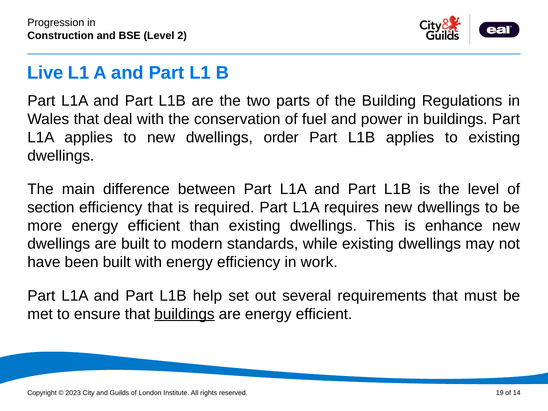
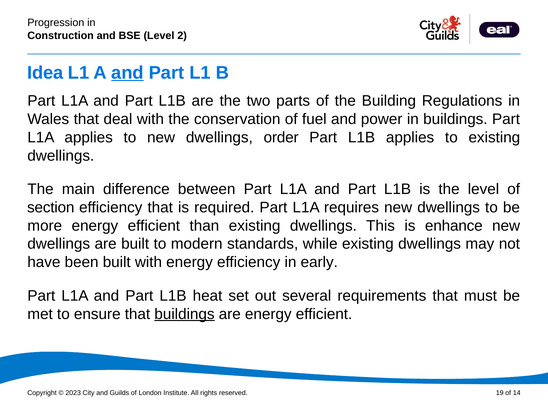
Live: Live -> Idea (45, 73)
and underline: none -> present (127, 73)
work: work -> early (319, 262)
help: help -> heat (208, 296)
